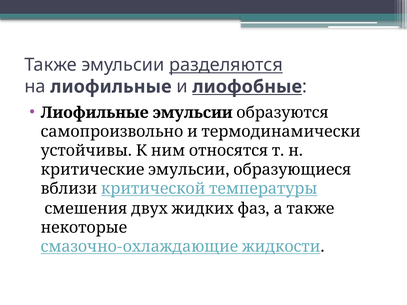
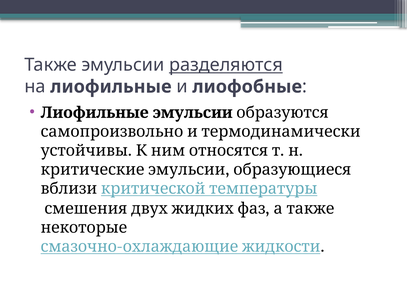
лиофобные underline: present -> none (247, 87)
